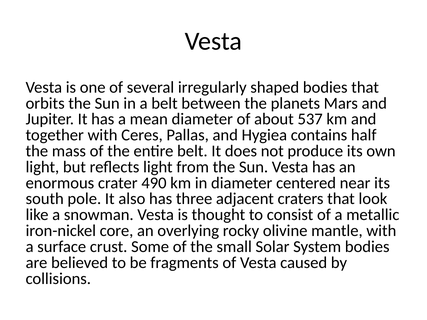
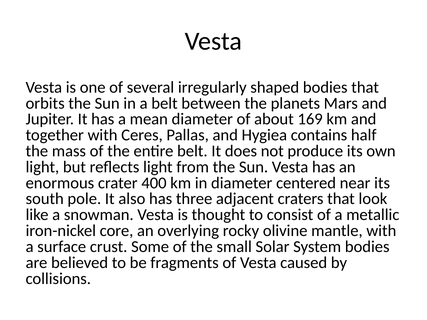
537: 537 -> 169 (310, 119)
490: 490 -> 400 (154, 183)
